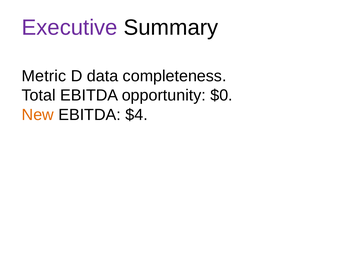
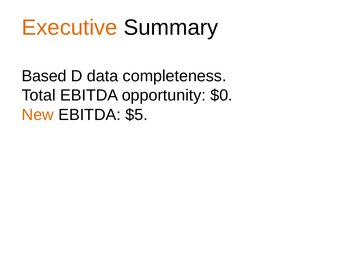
Executive colour: purple -> orange (70, 27)
Metric: Metric -> Based (44, 76)
$4: $4 -> $5 (137, 115)
